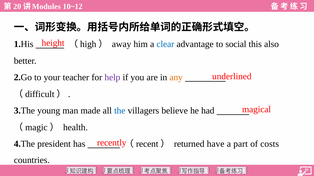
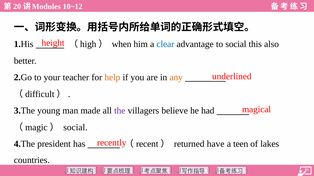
away: away -> when (122, 44)
help colour: purple -> orange (112, 78)
the colour: blue -> purple (120, 111)
health: health -> social (75, 128)
part: part -> teen (241, 144)
costs: costs -> lakes (270, 144)
